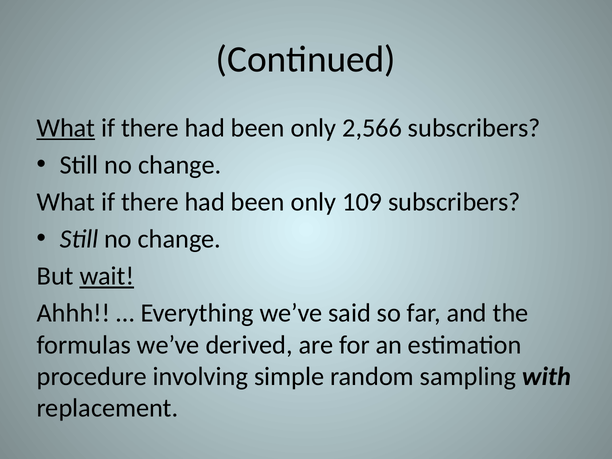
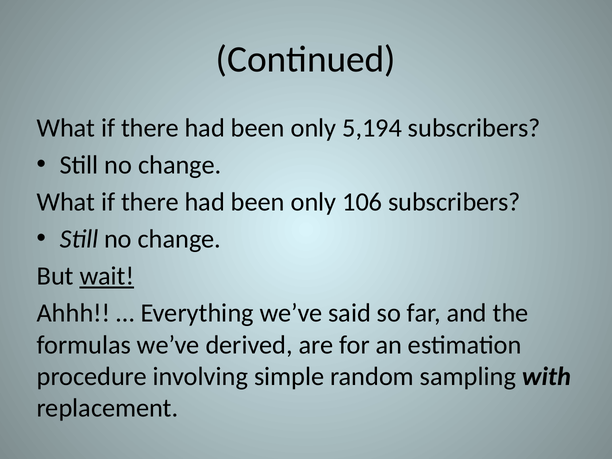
What underline: present -> none (66, 128)
2,566: 2,566 -> 5,194 (372, 128)
109: 109 -> 106 (362, 202)
